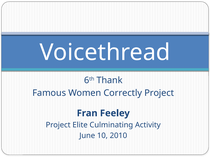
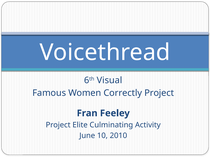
Thank: Thank -> Visual (110, 81)
